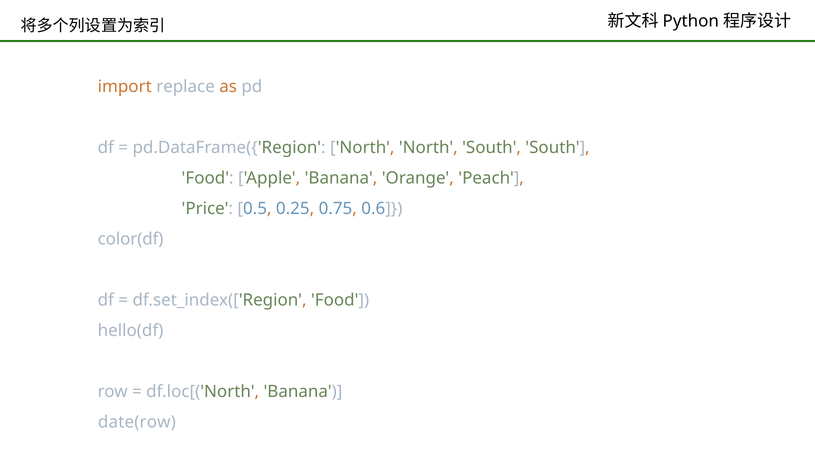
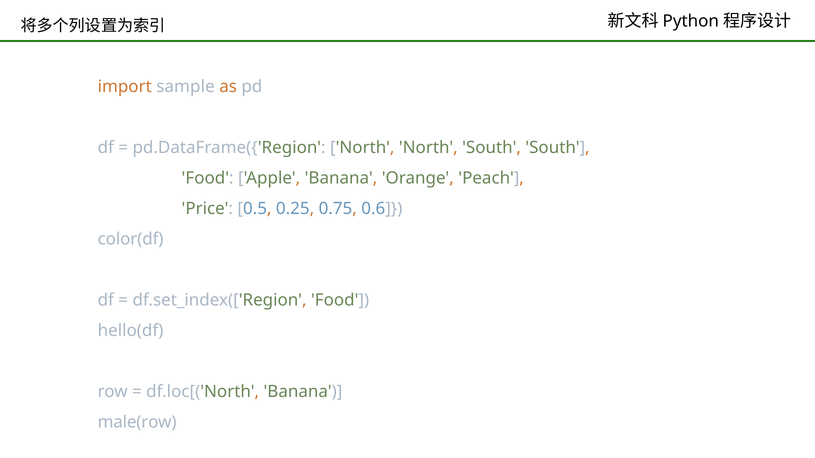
replace: replace -> sample (185, 87)
date(row: date(row -> male(row (137, 423)
